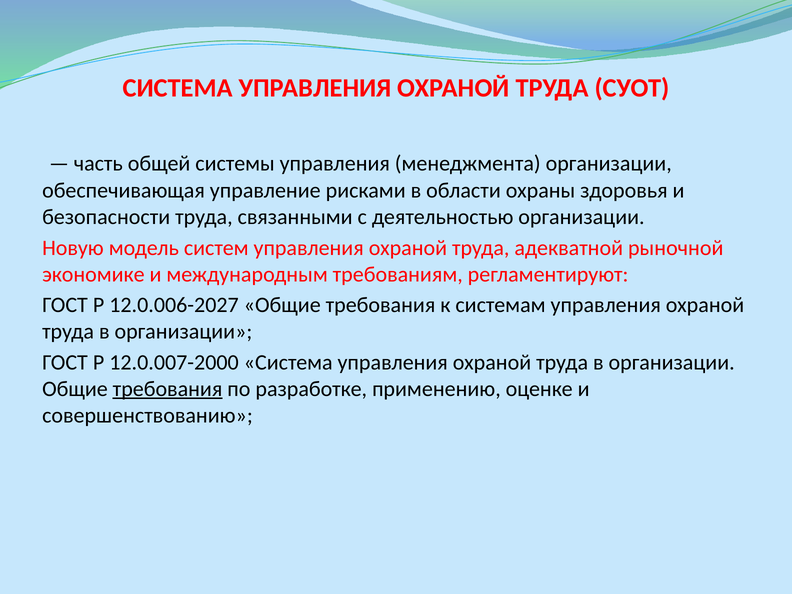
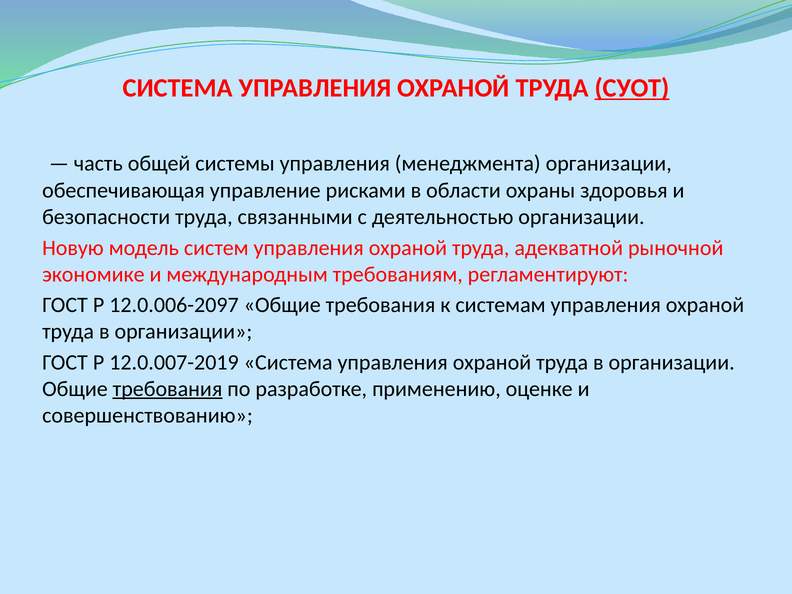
СУОТ underline: none -> present (632, 88)
12.0.006-2027: 12.0.006-2027 -> 12.0.006-2097 (174, 305)
12.0.007-2000: 12.0.007-2000 -> 12.0.007-2019 (174, 362)
